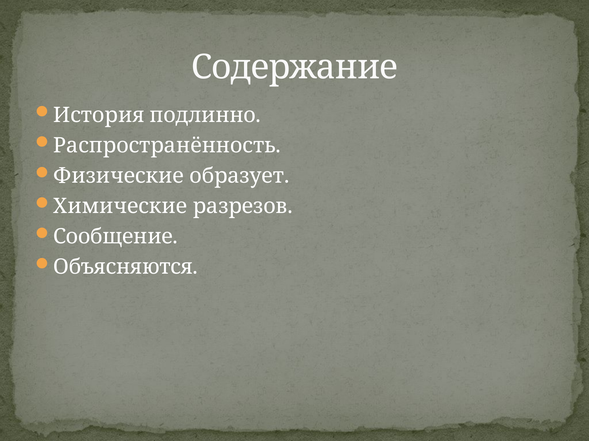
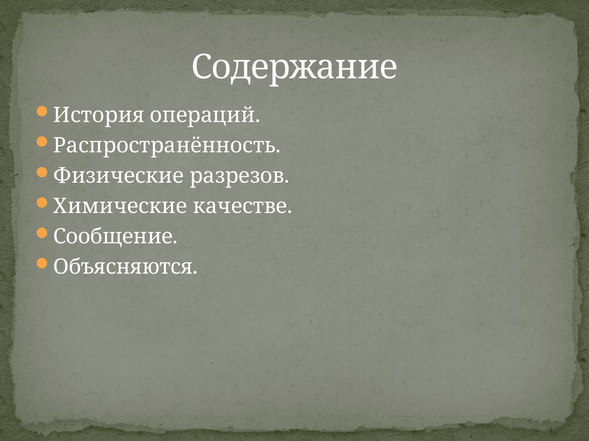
подлинно: подлинно -> операций (205, 115)
образует: образует -> разрезов (239, 176)
разрезов: разрезов -> качестве (243, 207)
